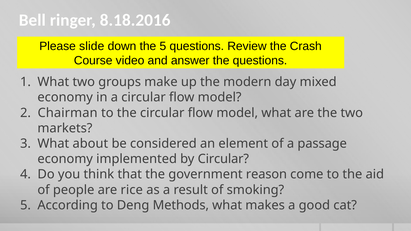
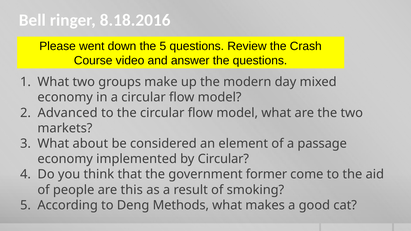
slide: slide -> went (92, 46)
Chairman: Chairman -> Advanced (68, 113)
reason: reason -> former (266, 175)
rice: rice -> this (132, 190)
